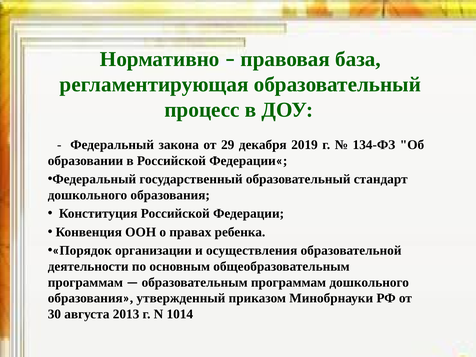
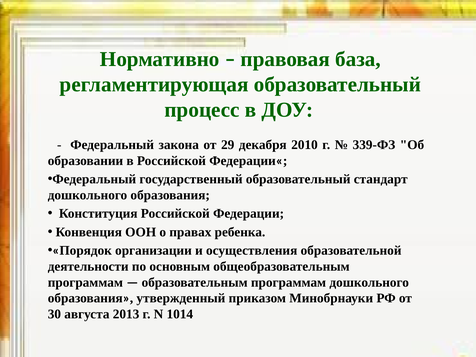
2019: 2019 -> 2010 (305, 145)
134-ФЗ: 134-ФЗ -> 339-ФЗ (374, 145)
